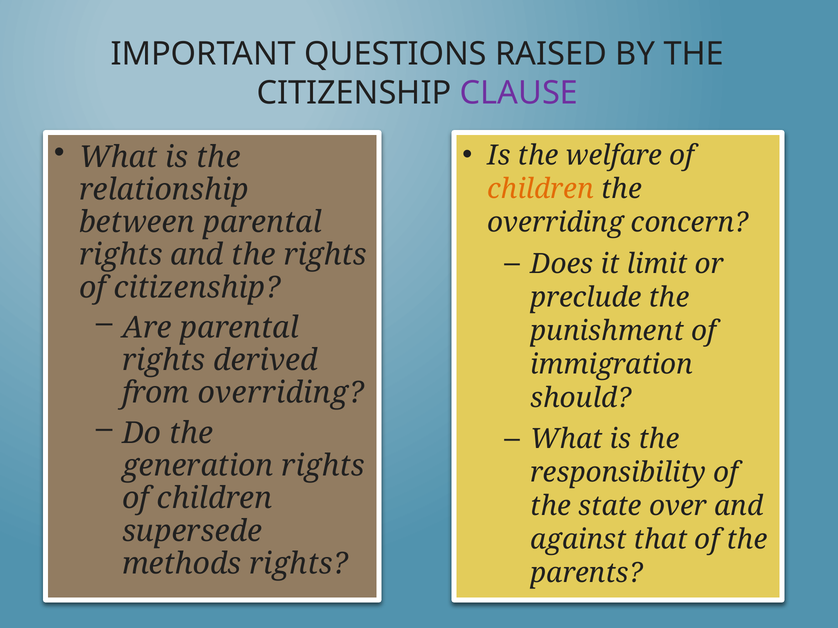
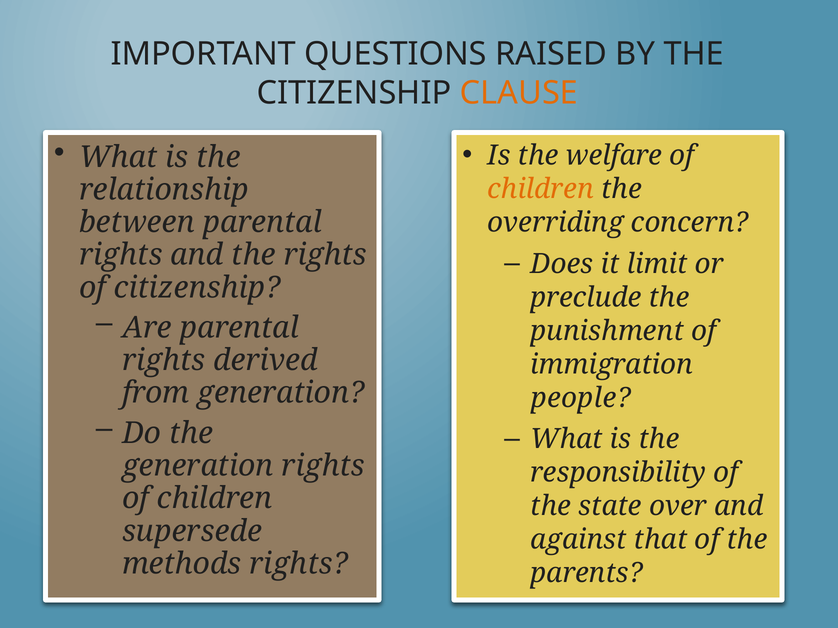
CLAUSE colour: purple -> orange (519, 93)
from overriding: overriding -> generation (281, 393)
should: should -> people (581, 398)
